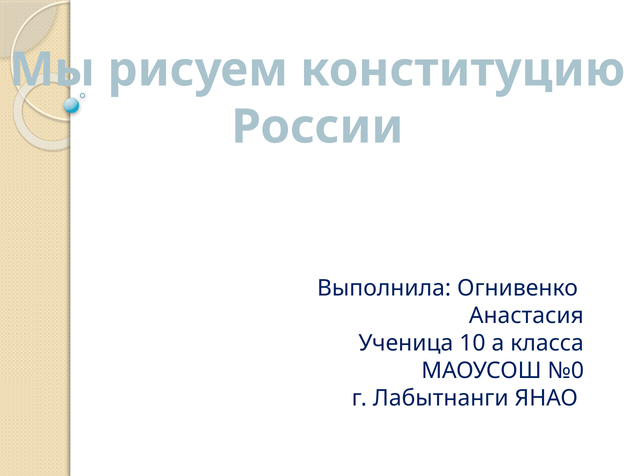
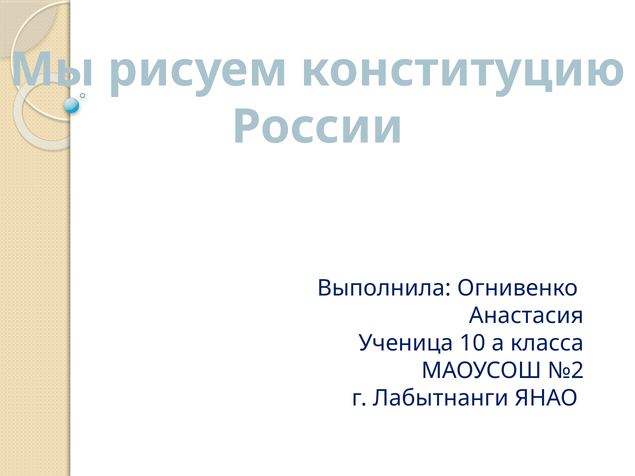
№0: №0 -> №2 (566, 371)
